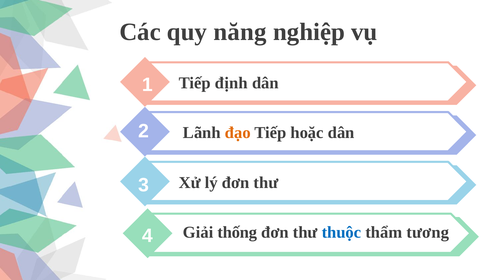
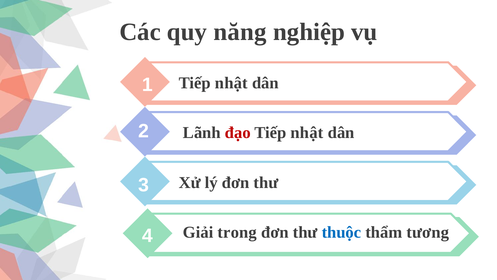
1 Tiếp định: định -> nhật (231, 83)
đạo colour: orange -> red (238, 133)
hoặc: hoặc -> nhật (307, 133)
thống: thống -> trong (237, 232)
